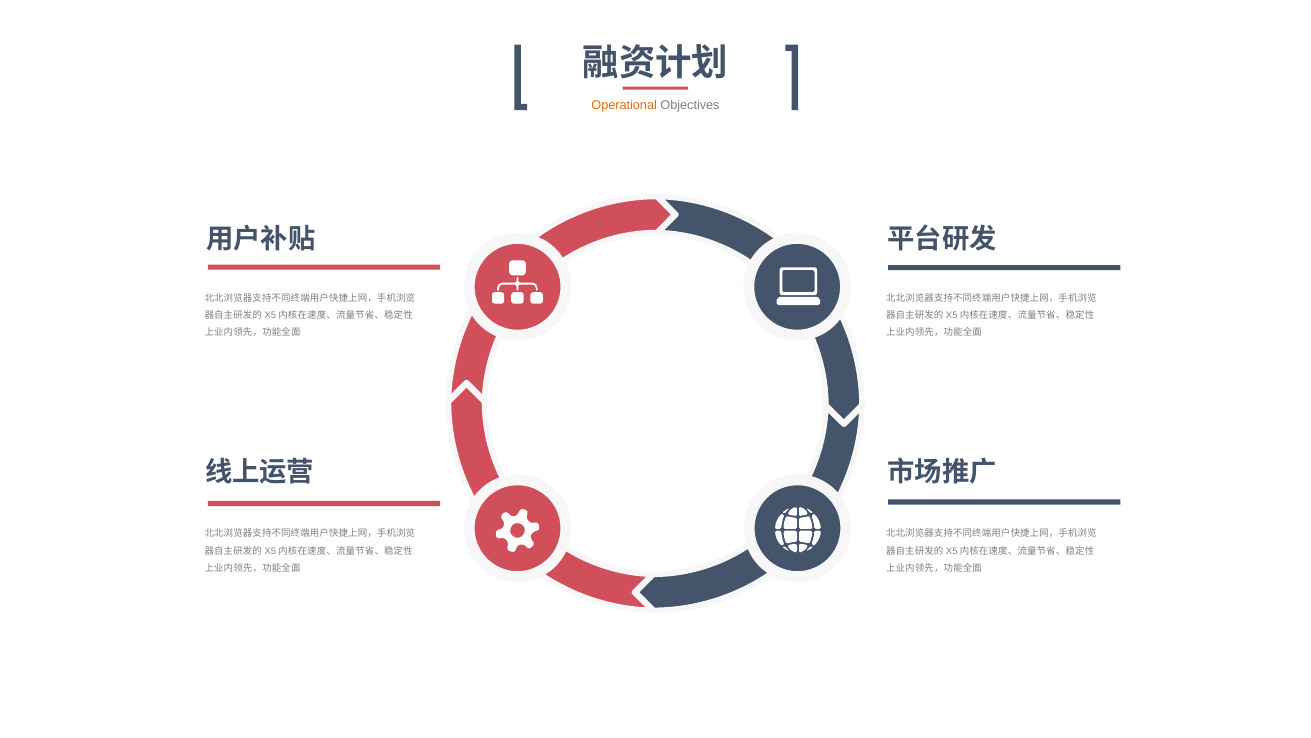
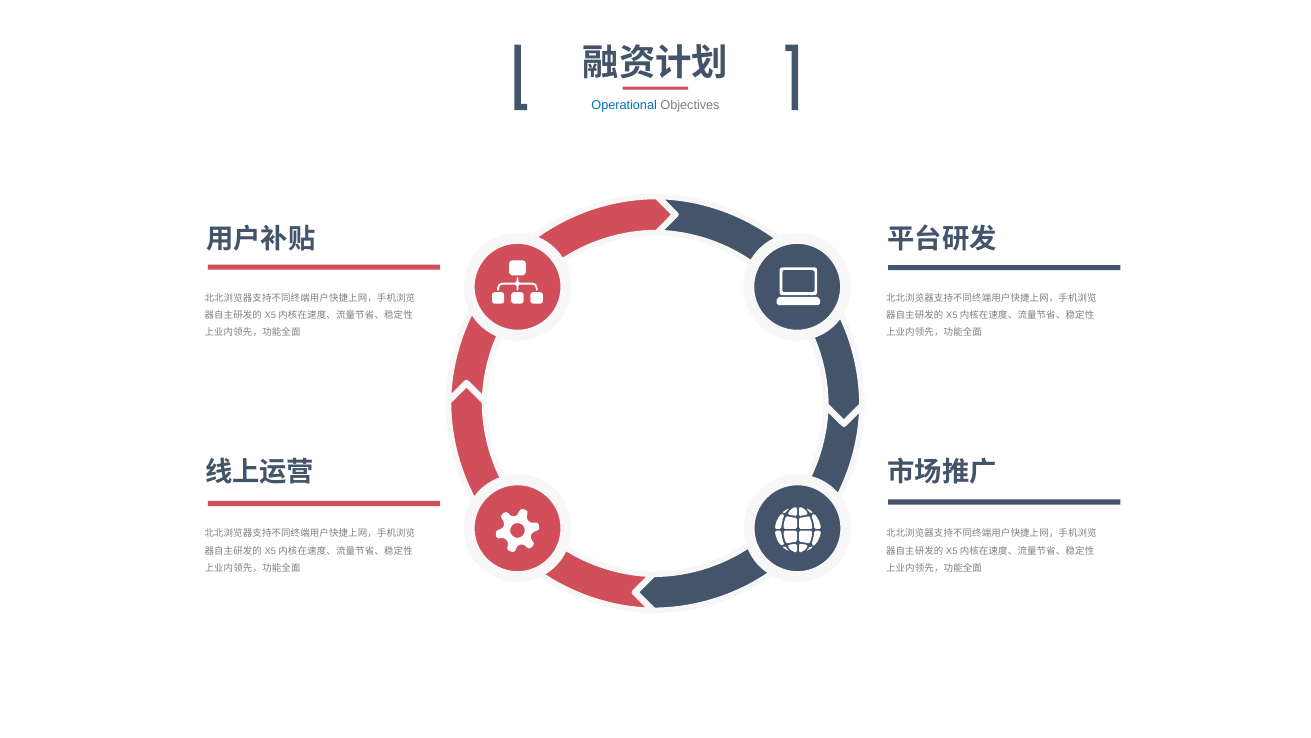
Operational colour: orange -> blue (624, 105)
